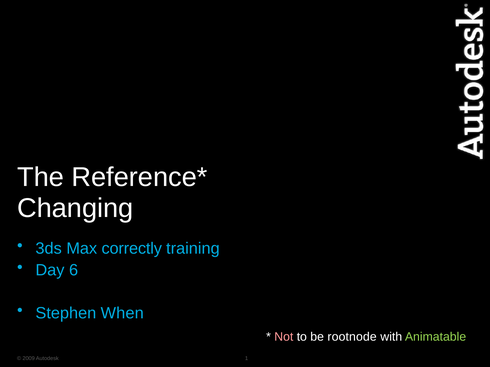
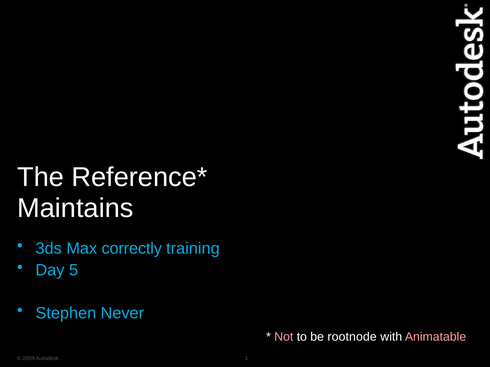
Changing: Changing -> Maintains (75, 208)
6: 6 -> 5 (74, 270)
When: When -> Never (122, 314)
Animatable colour: light green -> pink (436, 337)
